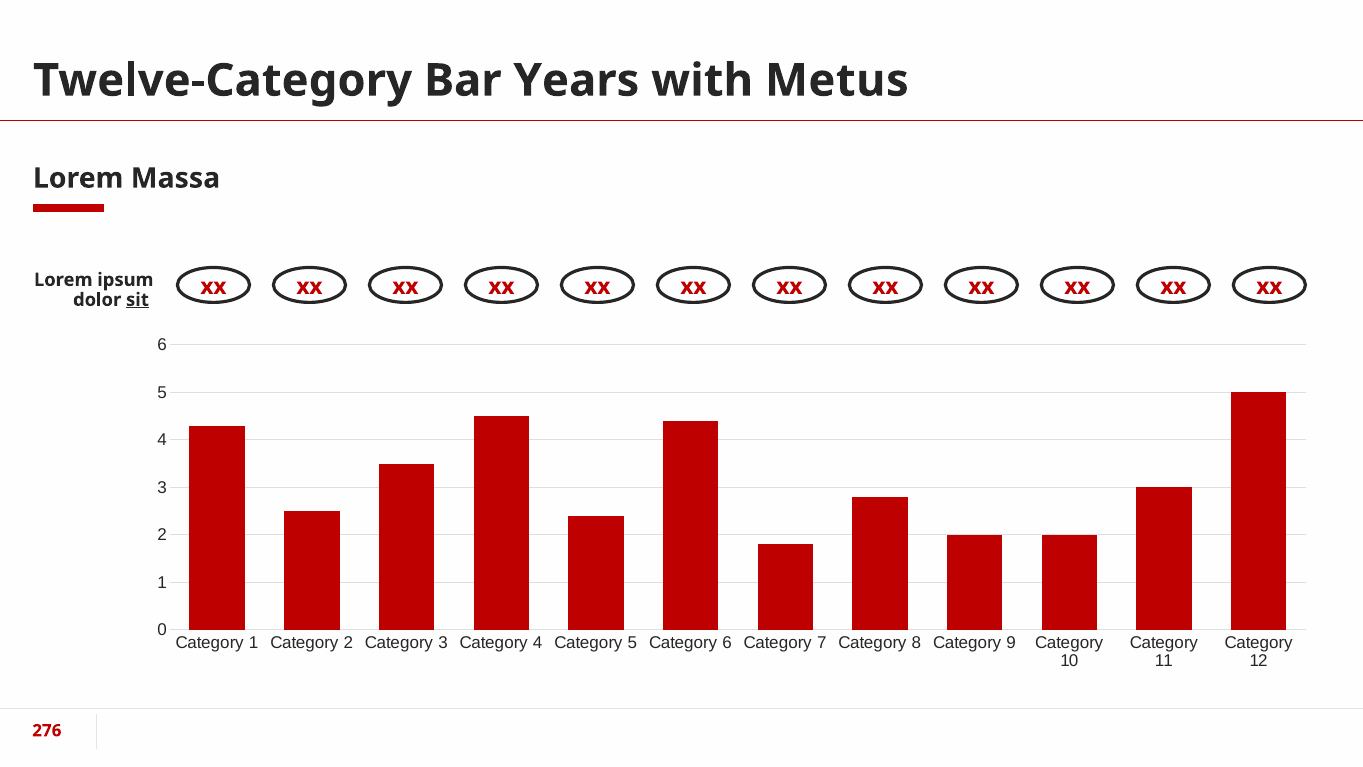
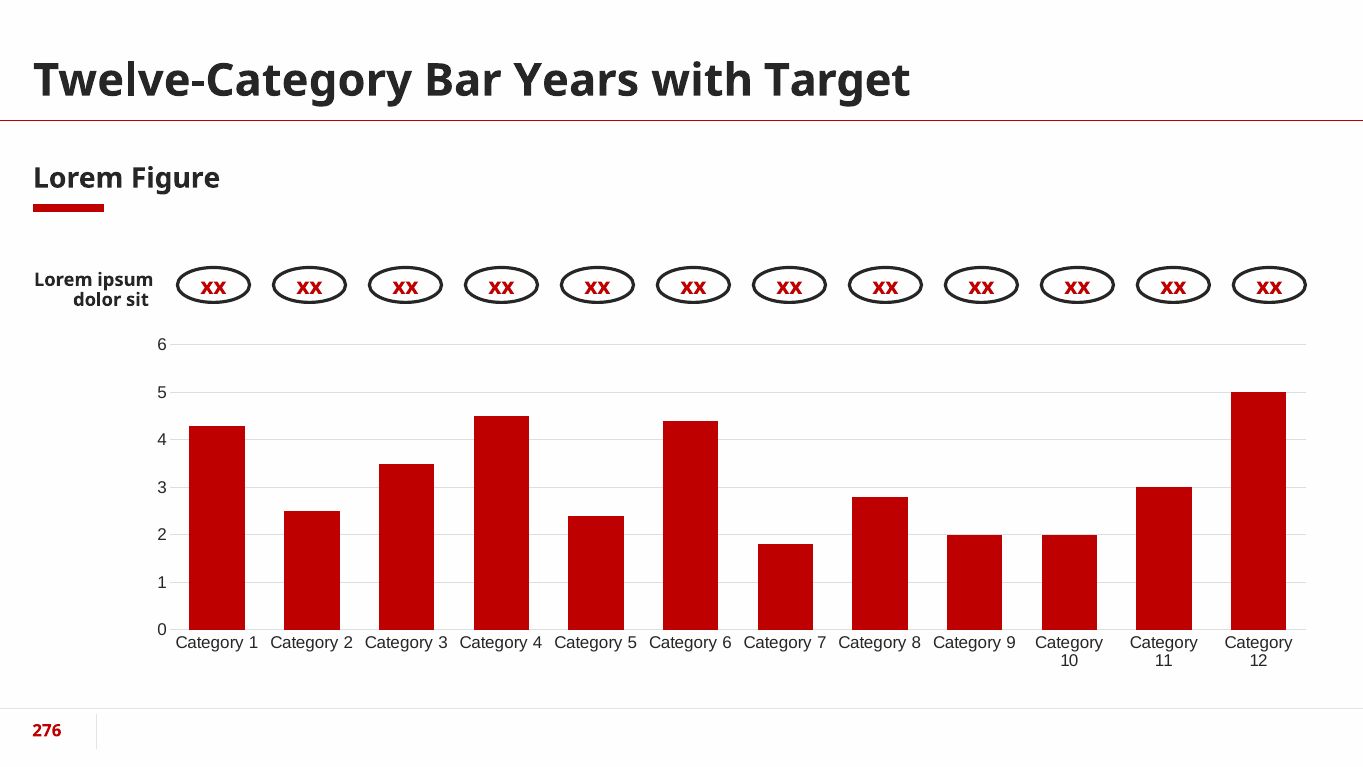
Metus: Metus -> Target (837, 81)
Massa: Massa -> Figure (176, 178)
sit underline: present -> none (137, 300)
